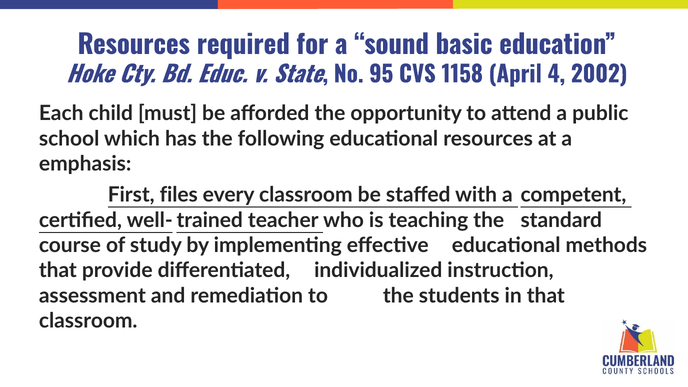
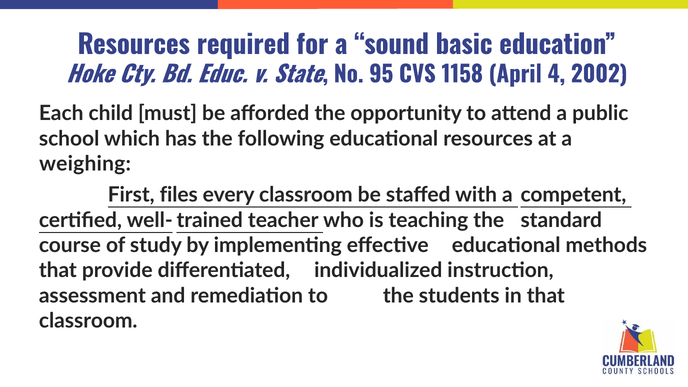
emphasis: emphasis -> weighing (85, 164)
